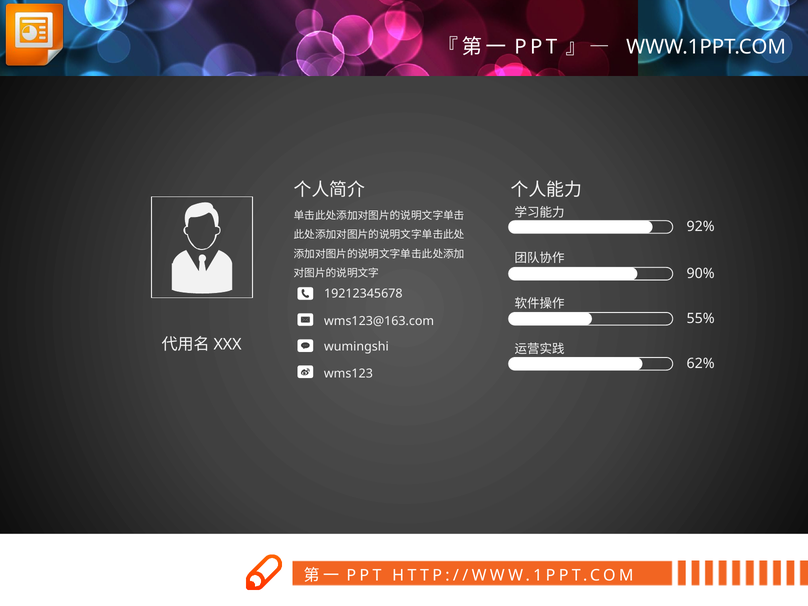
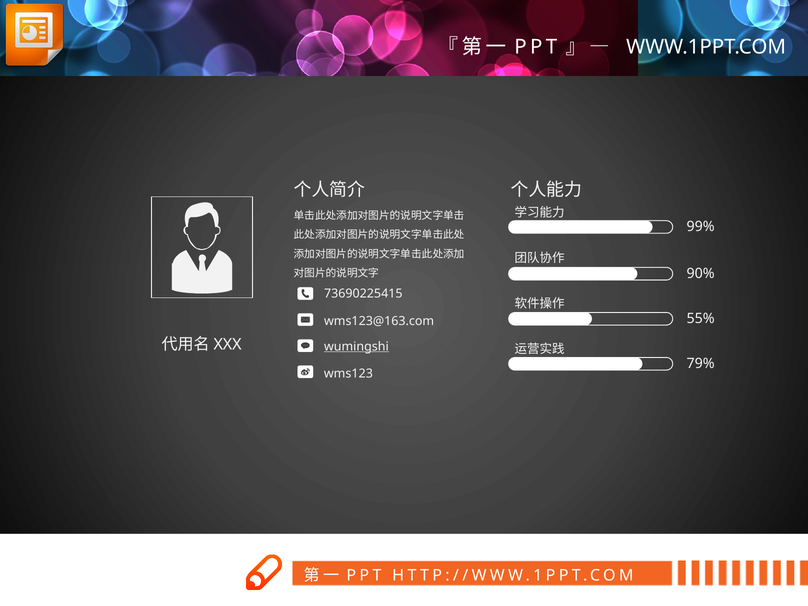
92%: 92% -> 99% (701, 227)
19212345678: 19212345678 -> 73690225415 (363, 294)
wumingshi underline: none -> present (356, 346)
62%: 62% -> 79% (701, 364)
